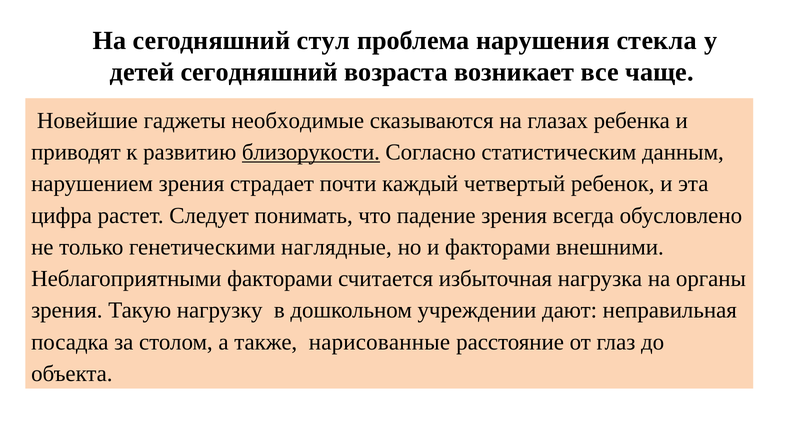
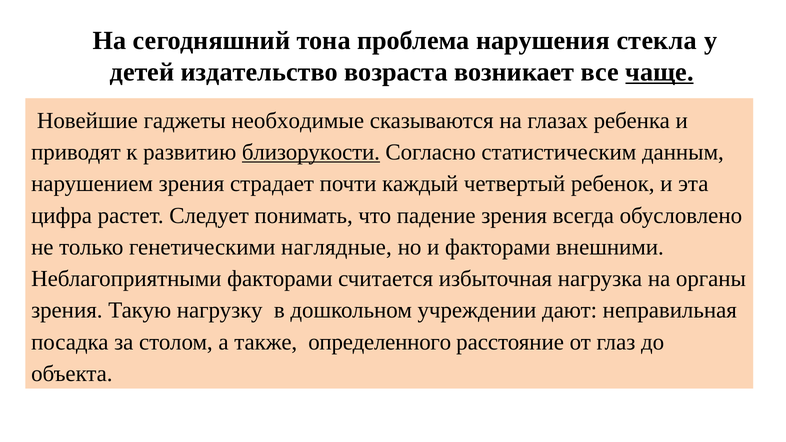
стул: стул -> тона (324, 41)
детей сегодняшний: сегодняшний -> издательство (259, 72)
чаще underline: none -> present (660, 72)
нарисованные: нарисованные -> определенного (380, 342)
